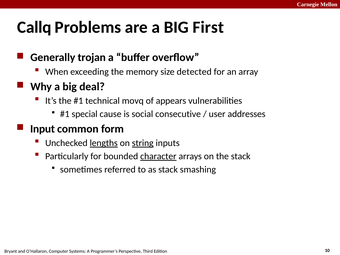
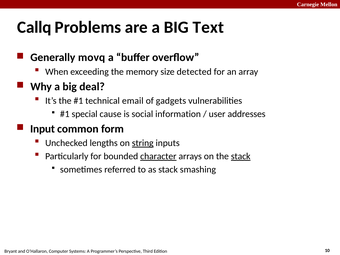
First: First -> Text (208, 27)
trojan: trojan -> movq (92, 57)
movq: movq -> email (133, 101)
appears: appears -> gadgets (171, 101)
consecutive: consecutive -> information (178, 114)
lengths underline: present -> none (104, 143)
stack underline: none -> present (241, 156)
